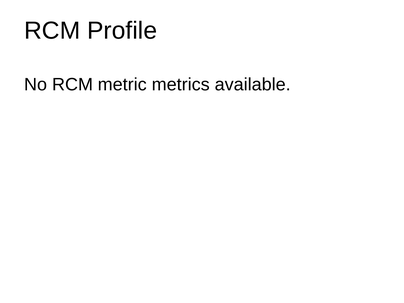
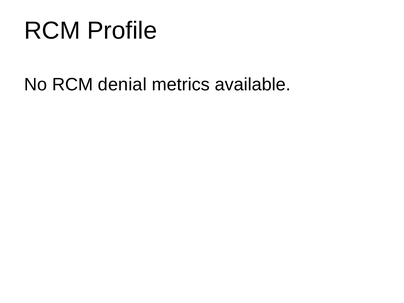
metric: metric -> denial (122, 85)
